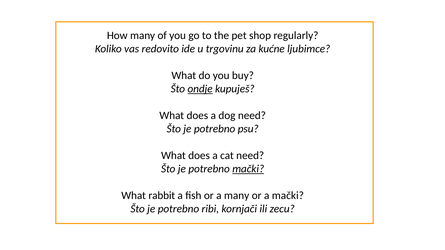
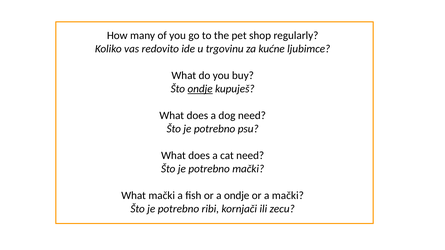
mački underline: present -> none (248, 169)
What rabbit: rabbit -> mački (162, 196)
a many: many -> ondje (237, 196)
